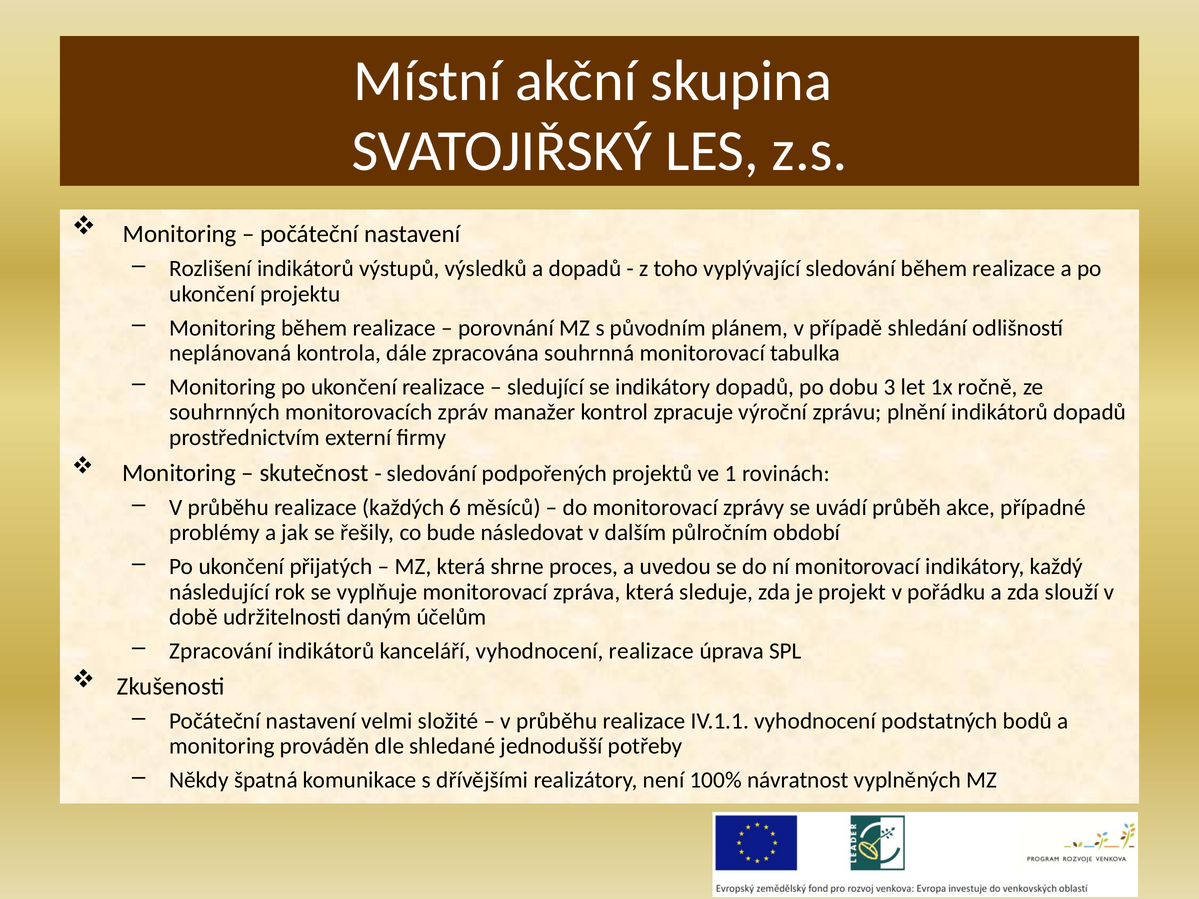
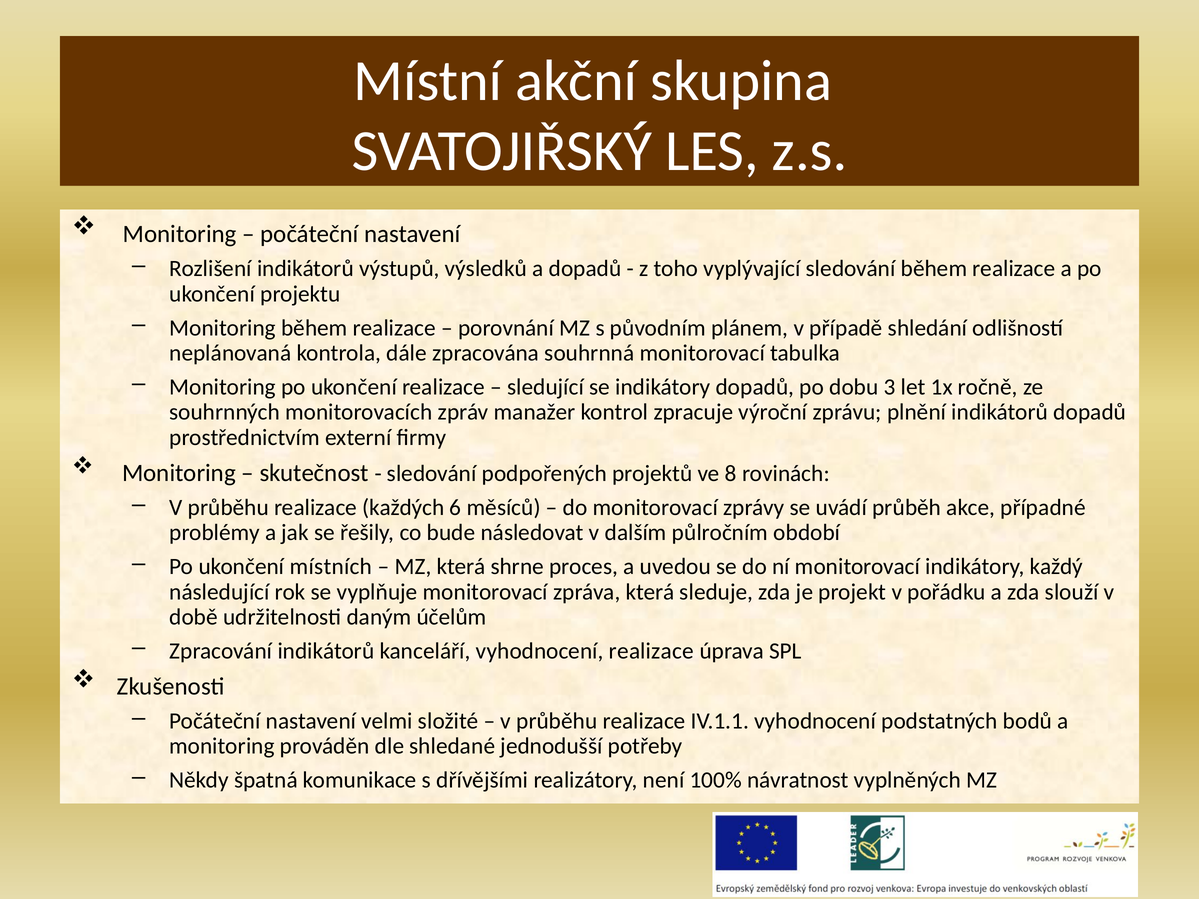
1: 1 -> 8 (731, 474)
přijatých: přijatých -> místních (331, 567)
